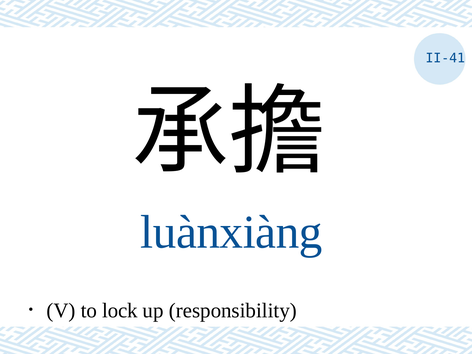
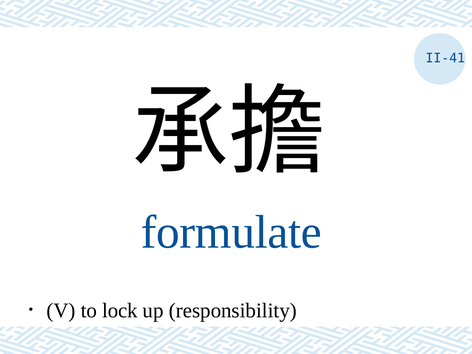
luànxiàng: luànxiàng -> formulate (231, 232)
